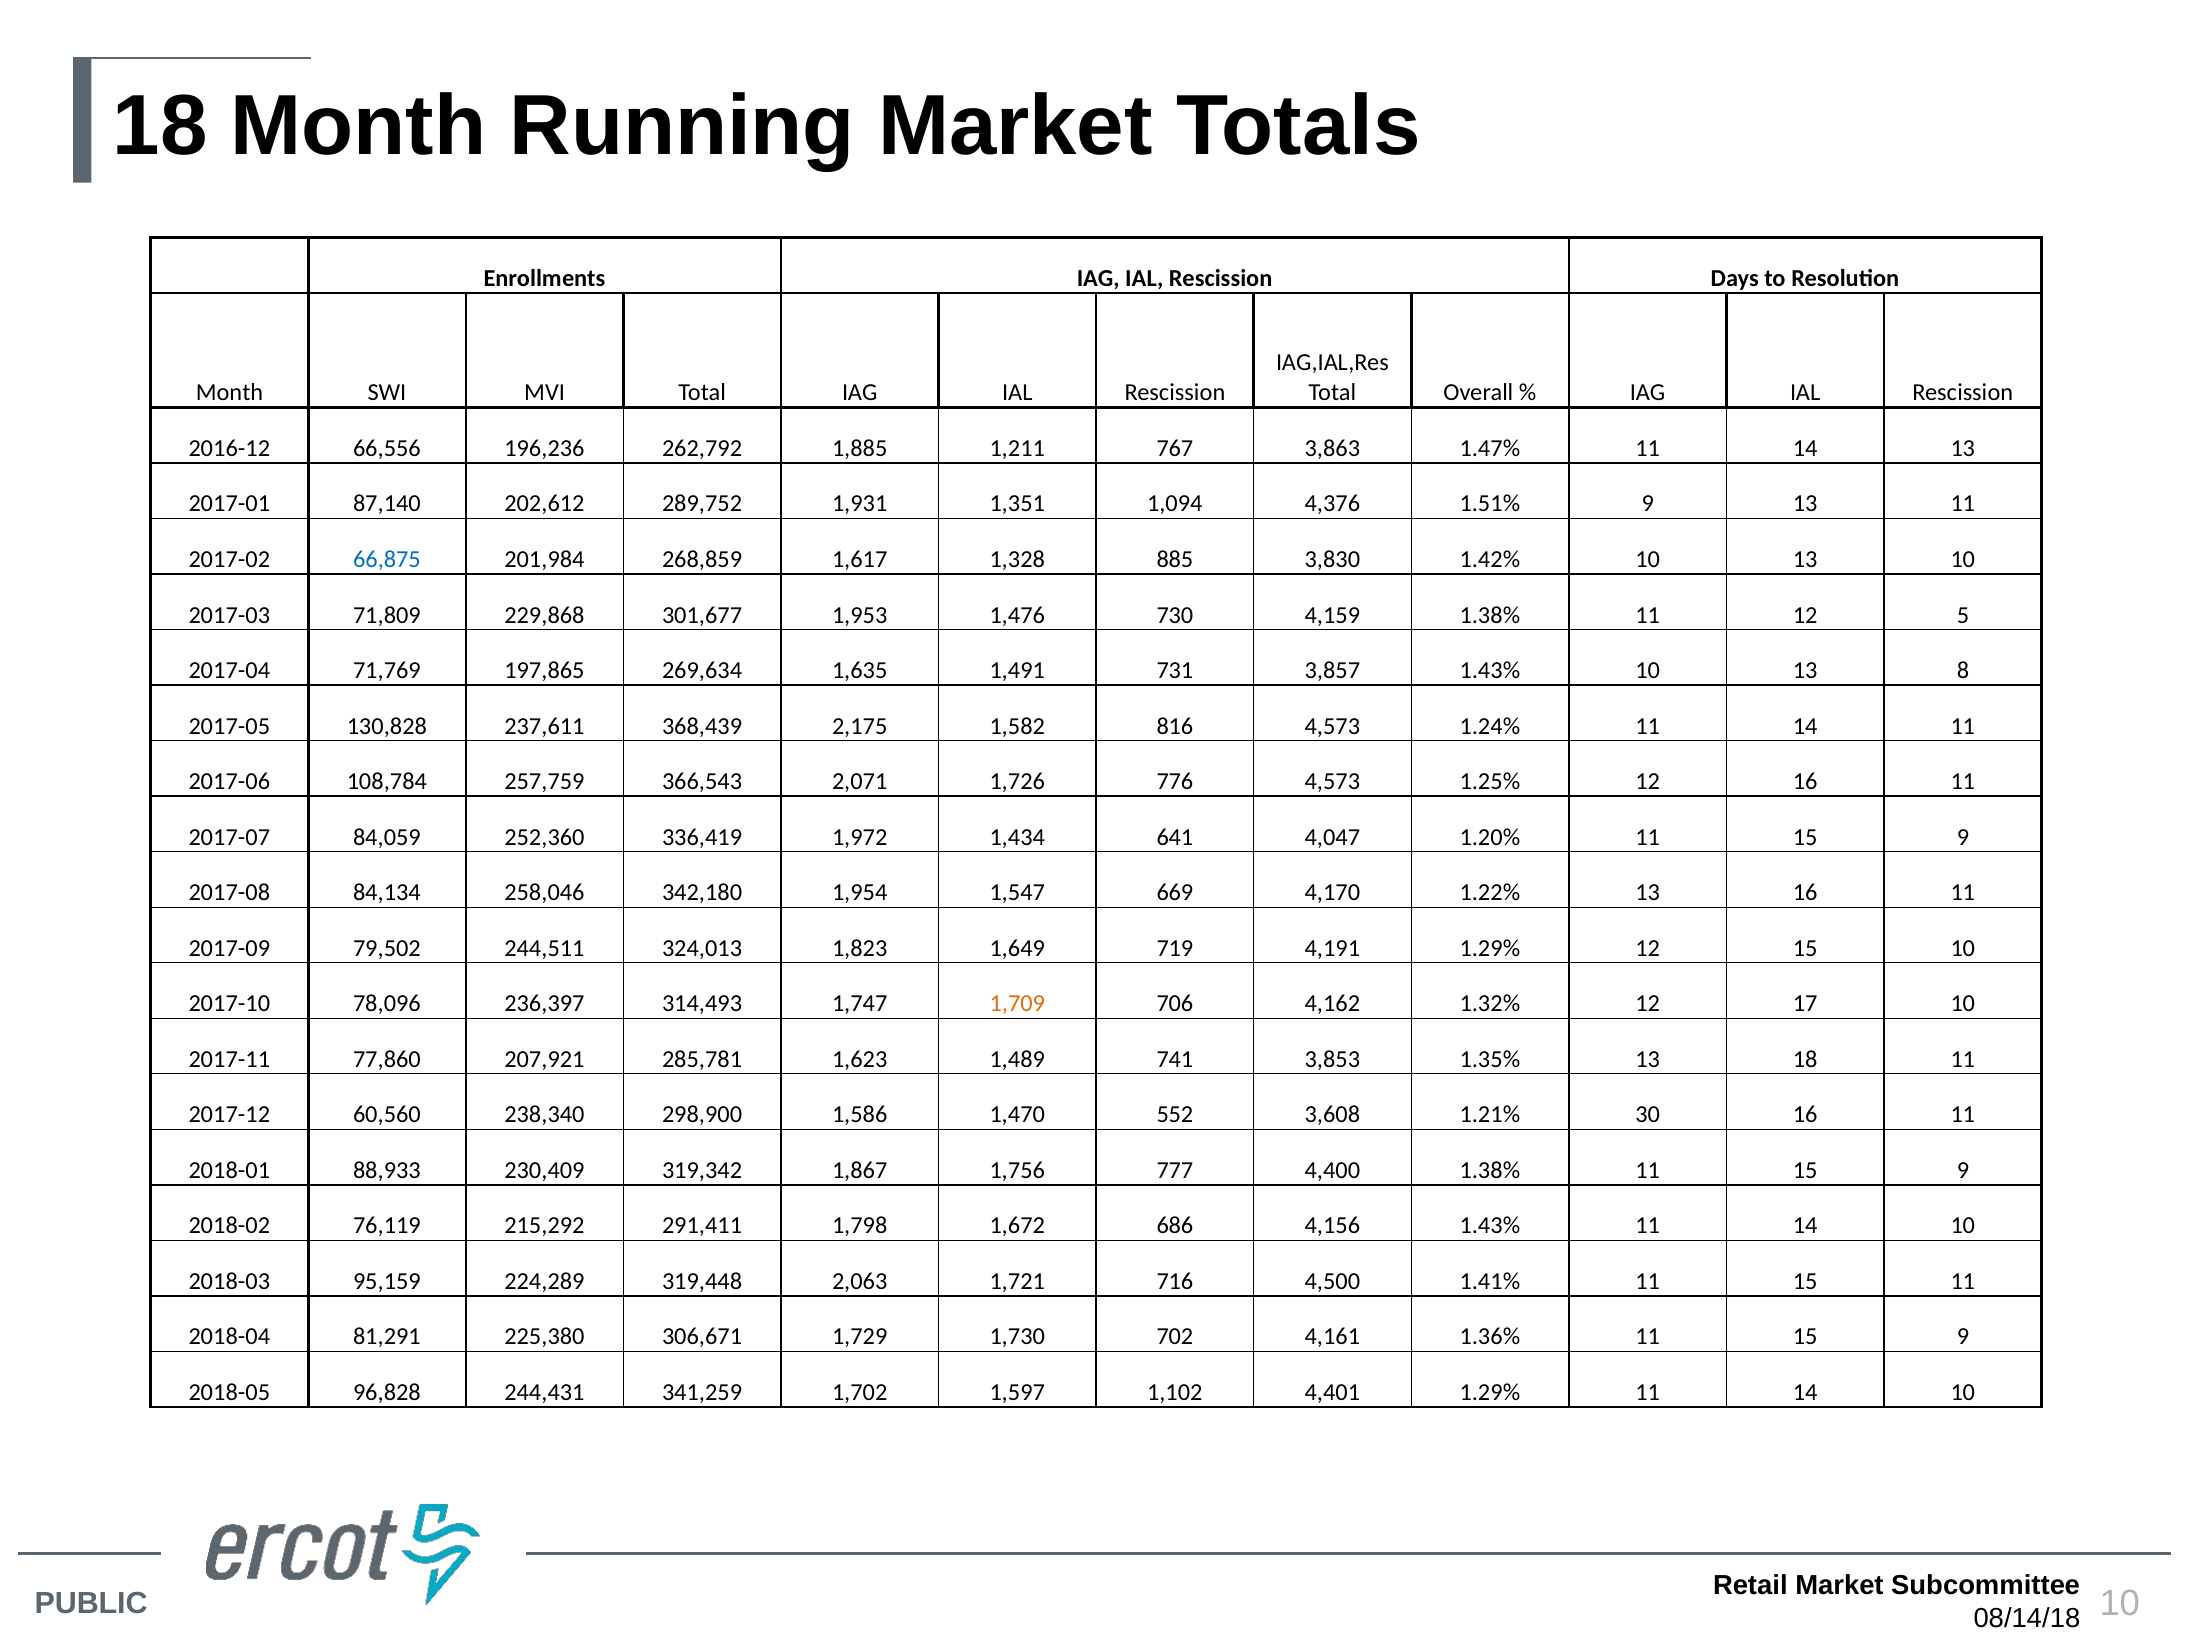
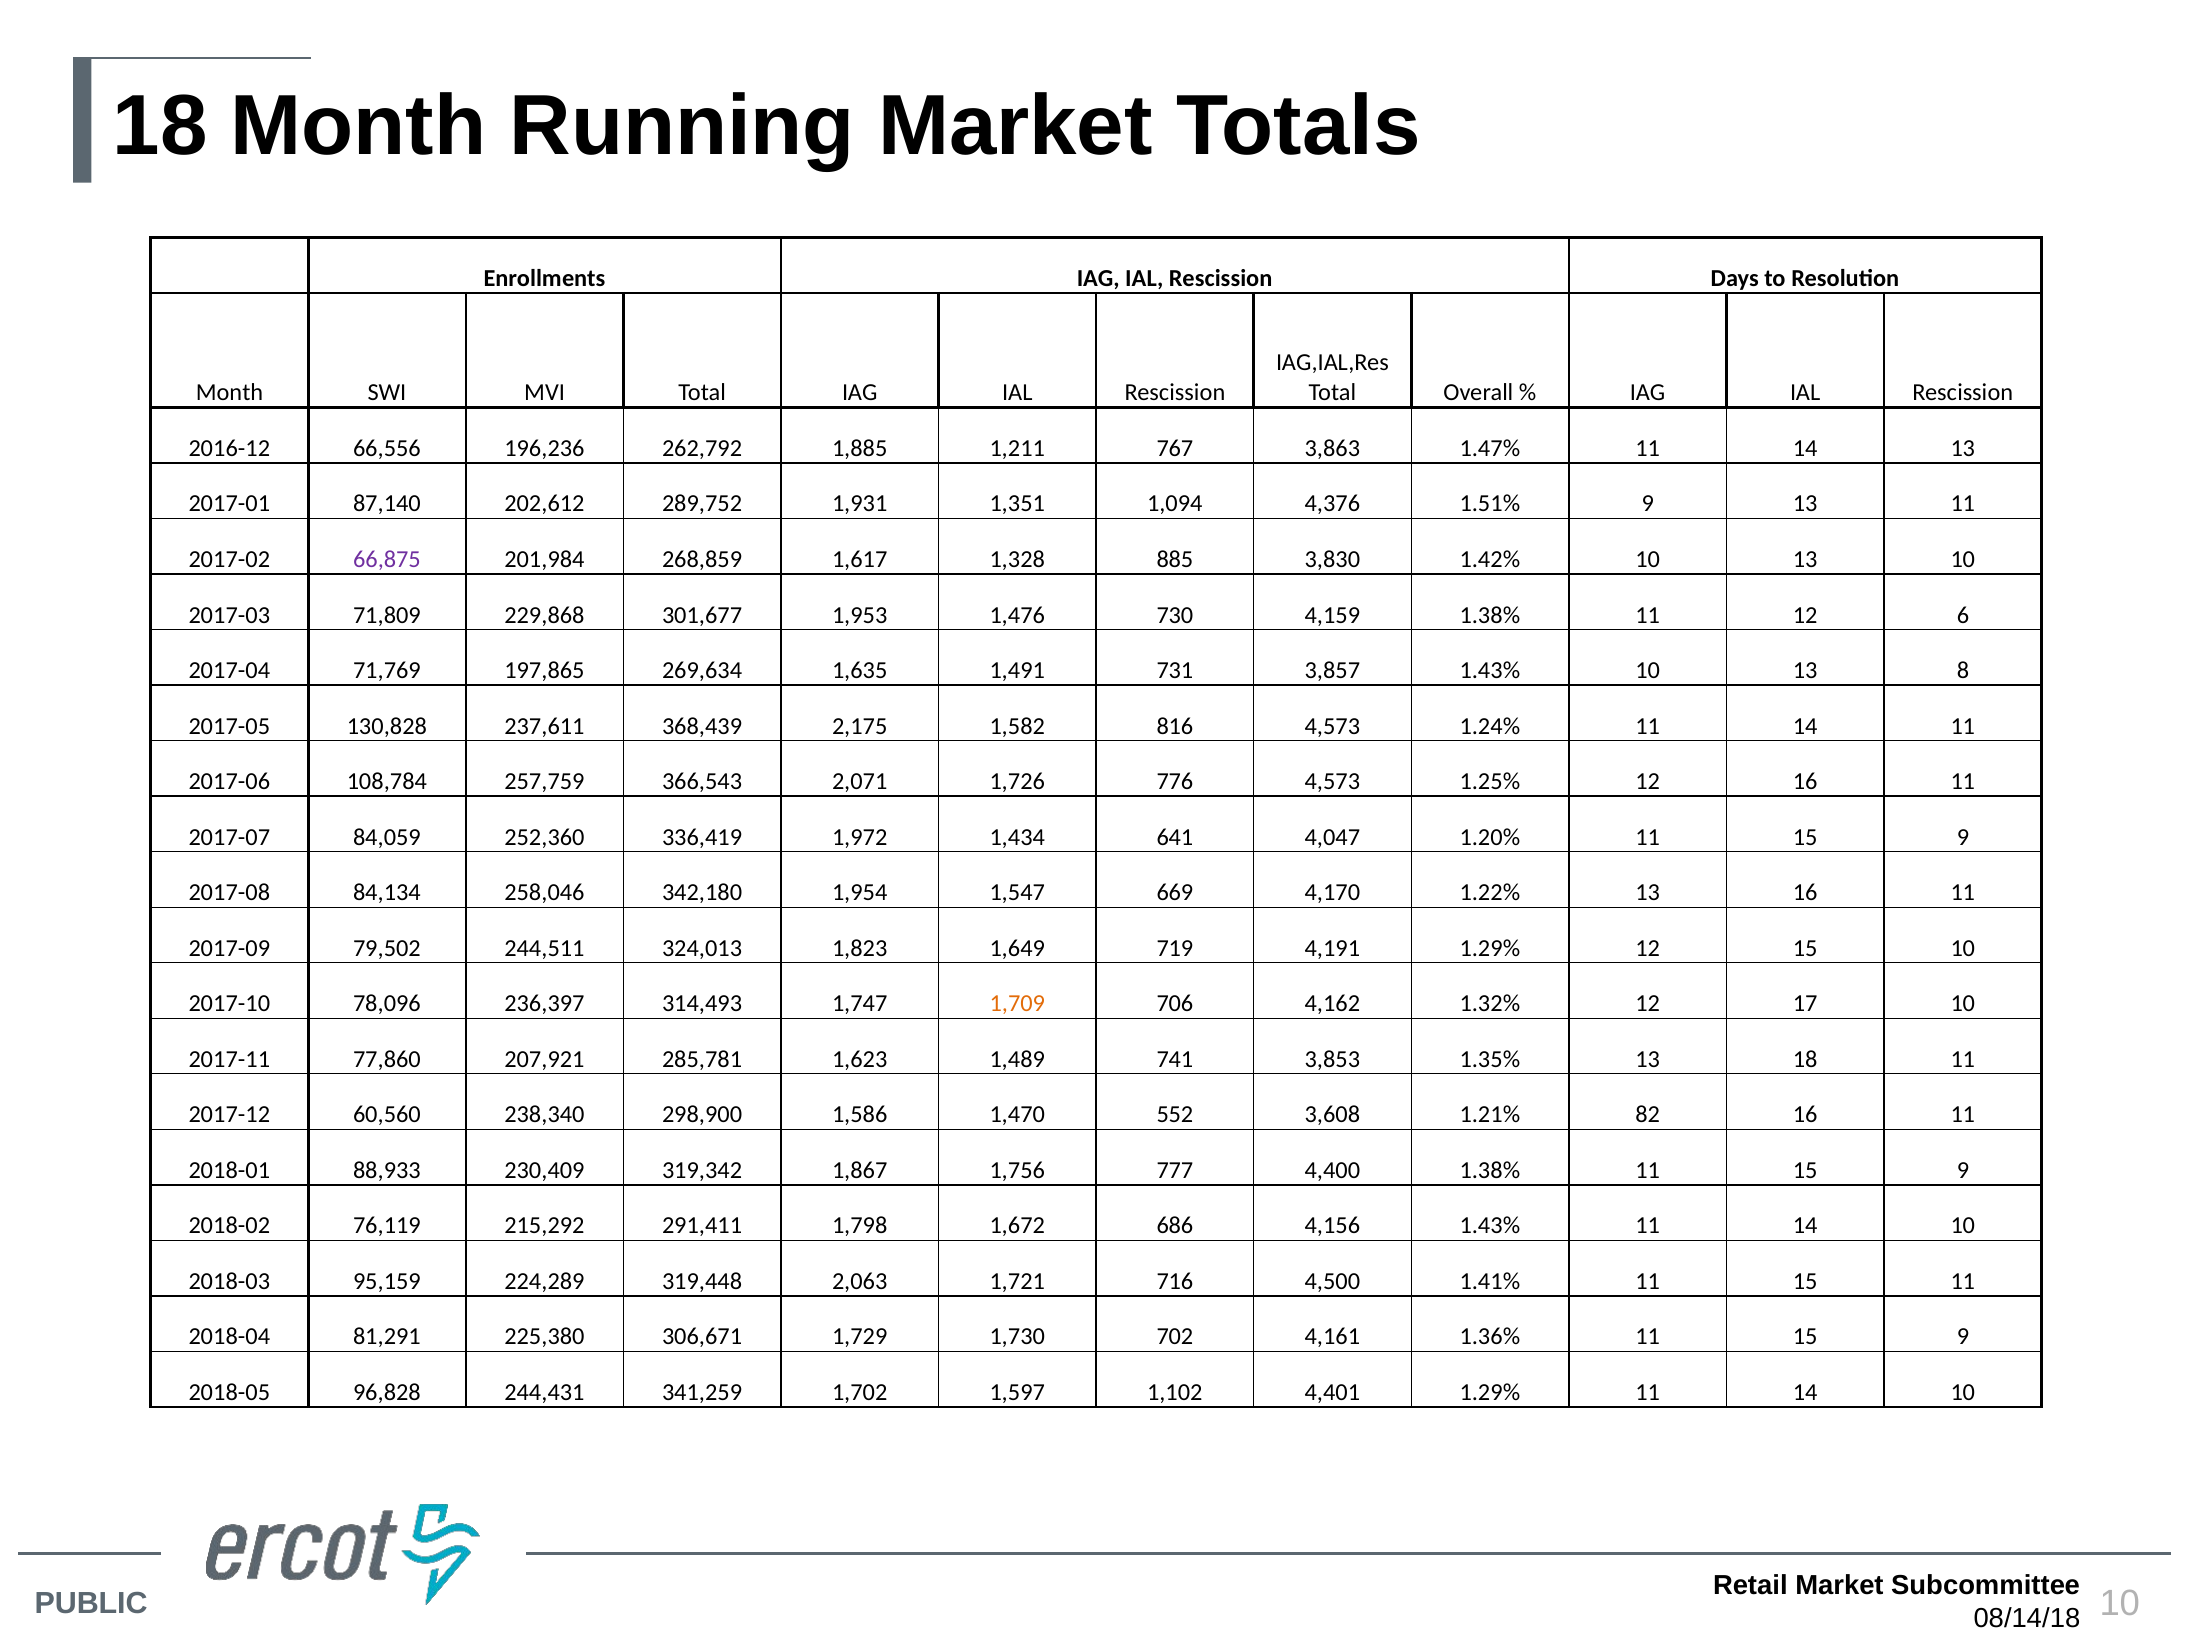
66,875 colour: blue -> purple (387, 559)
5: 5 -> 6 (1963, 615)
30: 30 -> 82 (1648, 1115)
